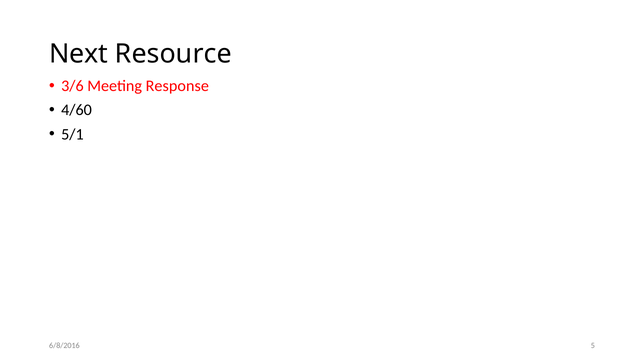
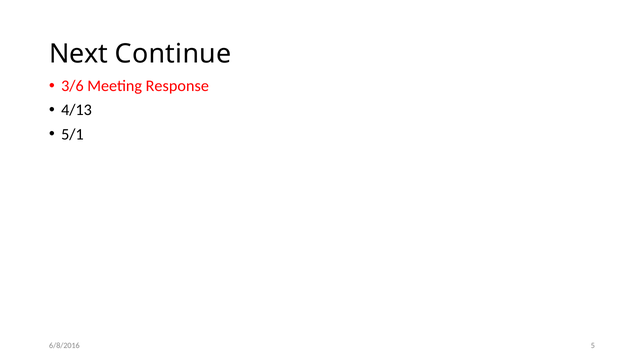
Resource: Resource -> Continue (173, 54)
4/60: 4/60 -> 4/13 (76, 110)
